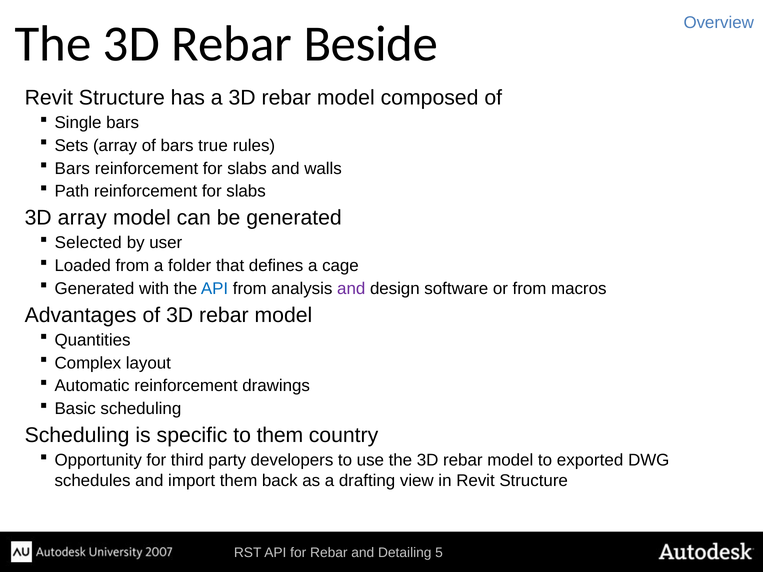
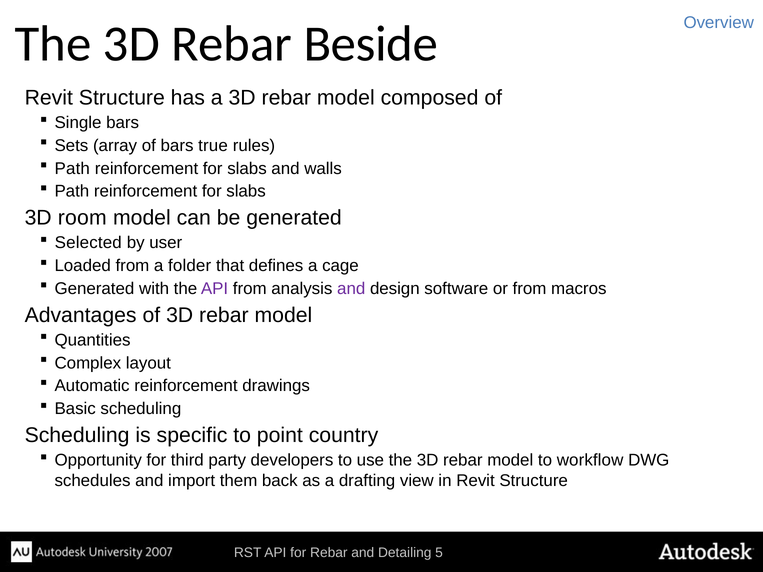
Bars: Bars -> Path (72, 169)
3D array: array -> room (82, 218)
API colour: blue -> purple (215, 289)
to them: them -> point (280, 435)
exported: exported -> workflow (590, 460)
